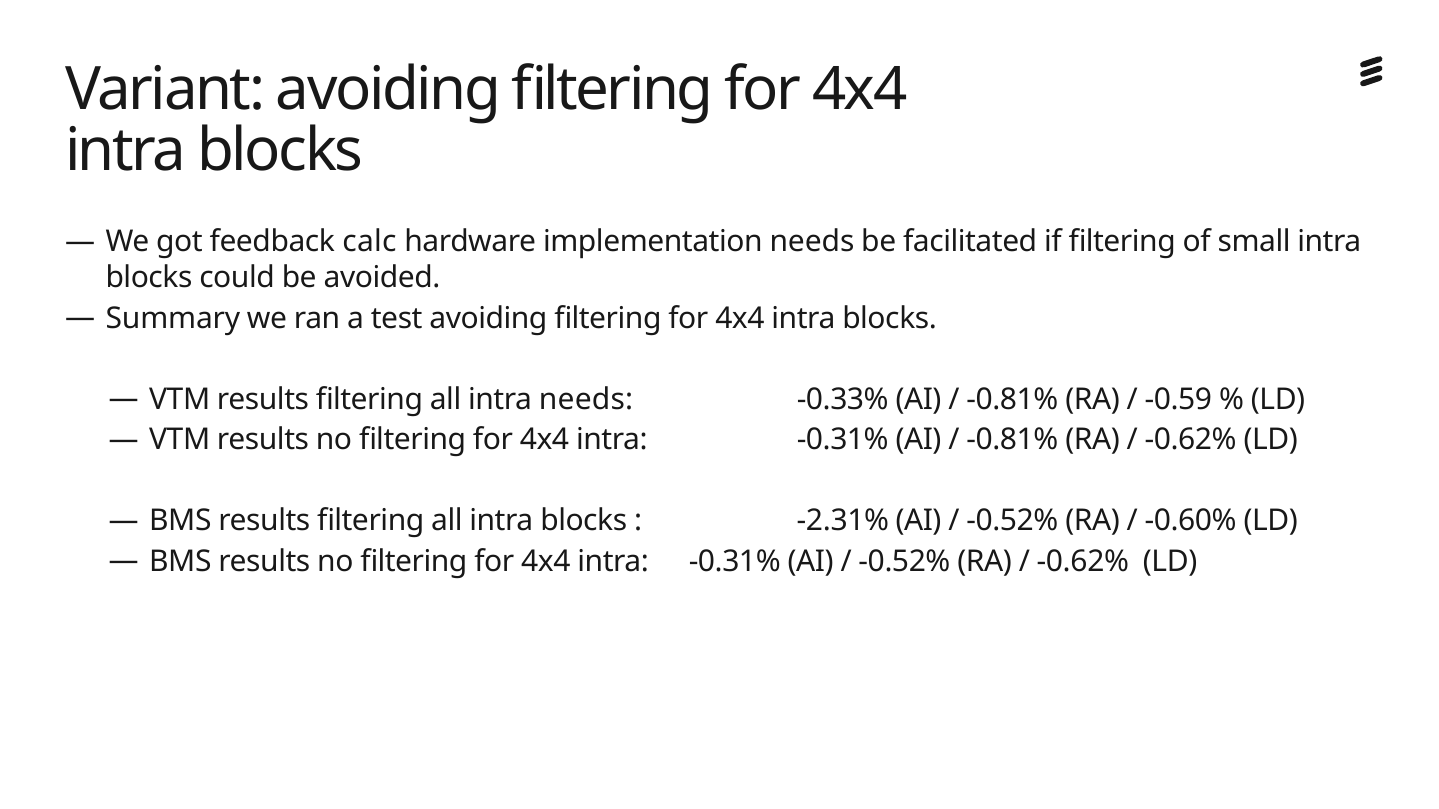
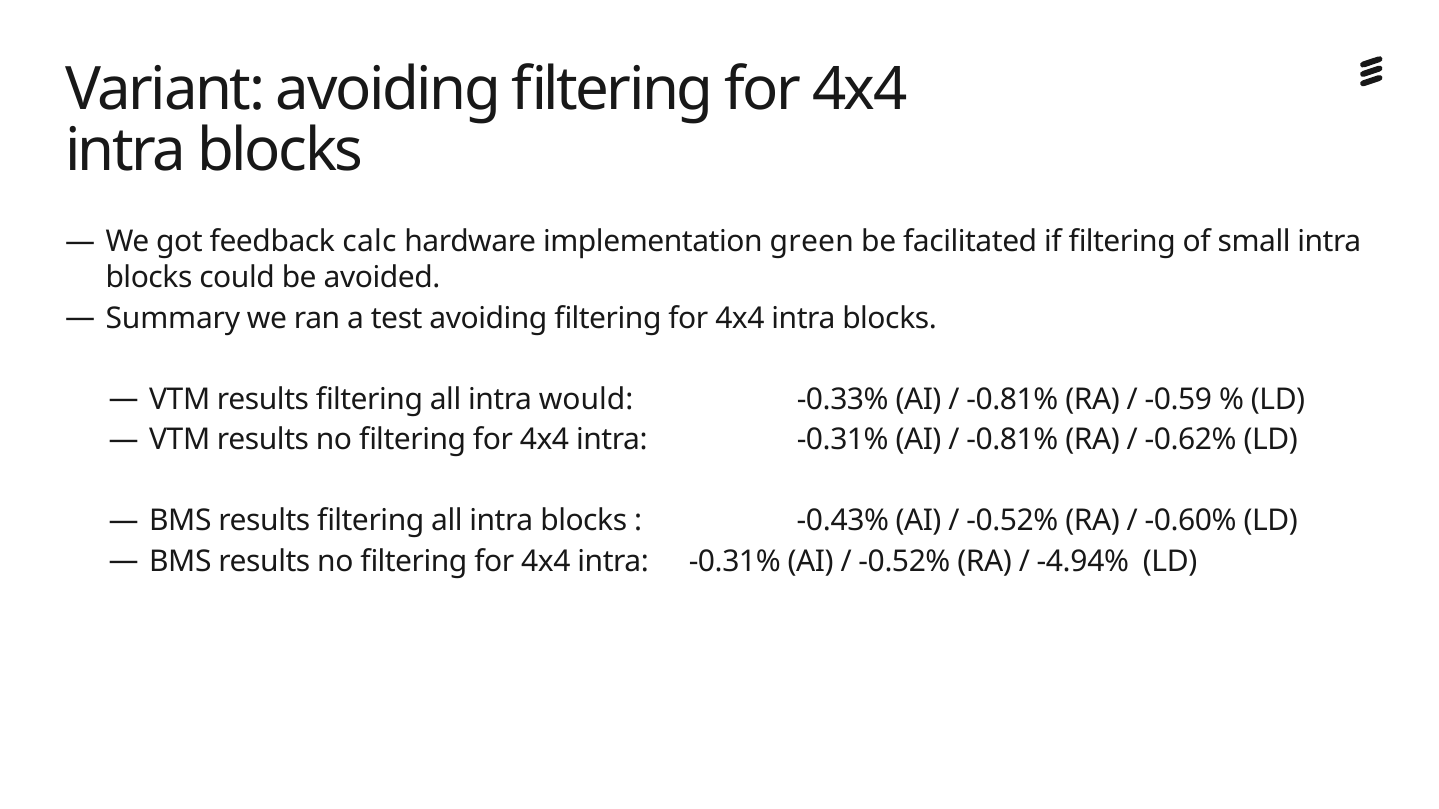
implementation needs: needs -> green (812, 242)
intra needs: needs -> would (586, 400)
-2.31%: -2.31% -> -0.43% (843, 521)
-0.62%: -0.62% -> -4.94% (1083, 562)
